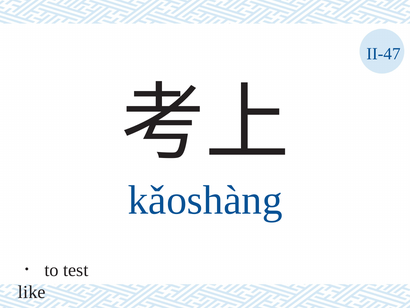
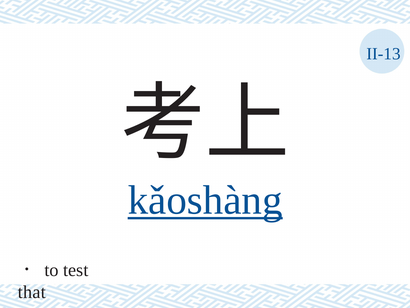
II-47: II-47 -> II-13 (384, 54)
kǎoshàng underline: none -> present (205, 200)
like: like -> that (32, 292)
